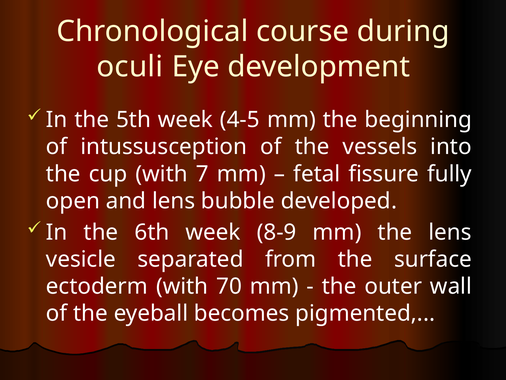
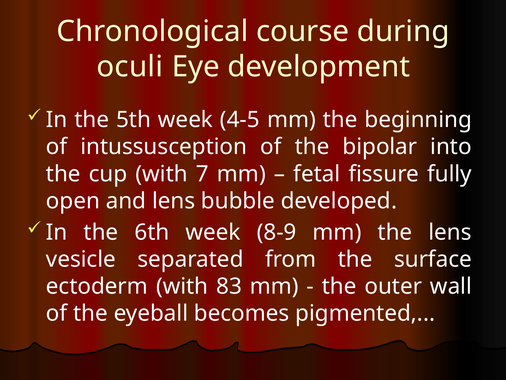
vessels: vessels -> bipolar (380, 147)
70: 70 -> 83 (229, 286)
